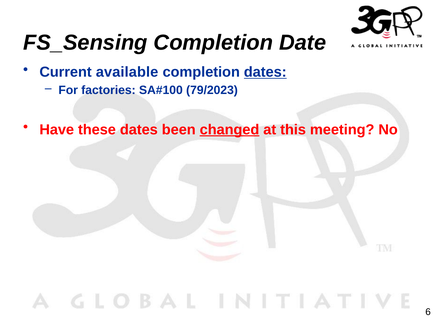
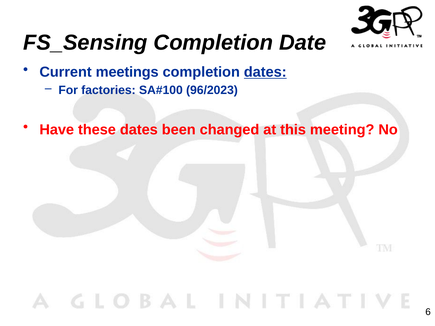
available: available -> meetings (127, 72)
79/2023: 79/2023 -> 96/2023 (212, 90)
changed underline: present -> none (229, 130)
